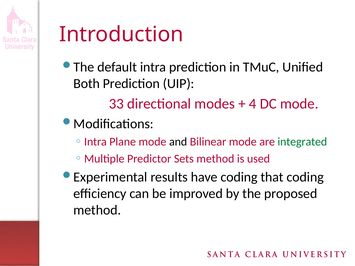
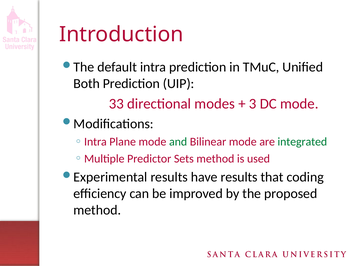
4: 4 -> 3 (253, 104)
and colour: black -> green (178, 142)
have coding: coding -> results (239, 177)
